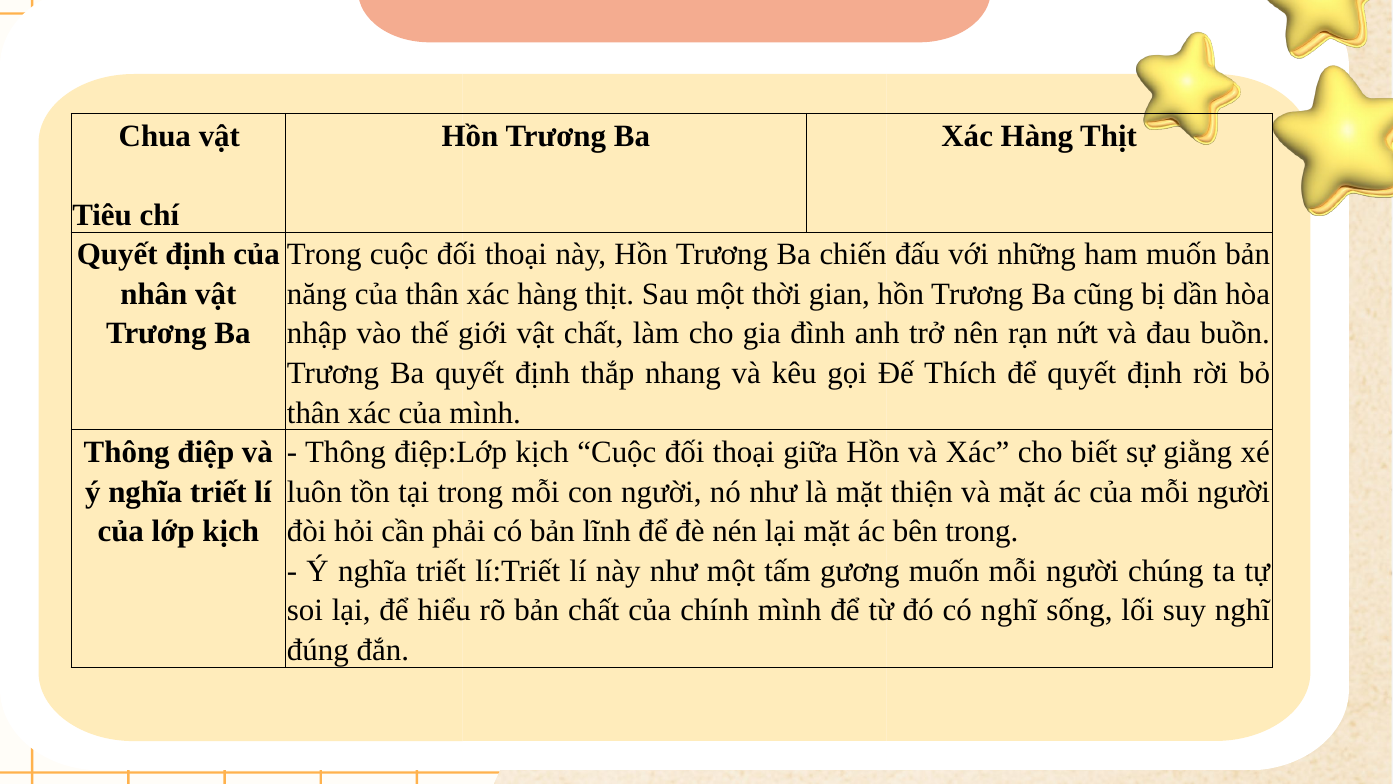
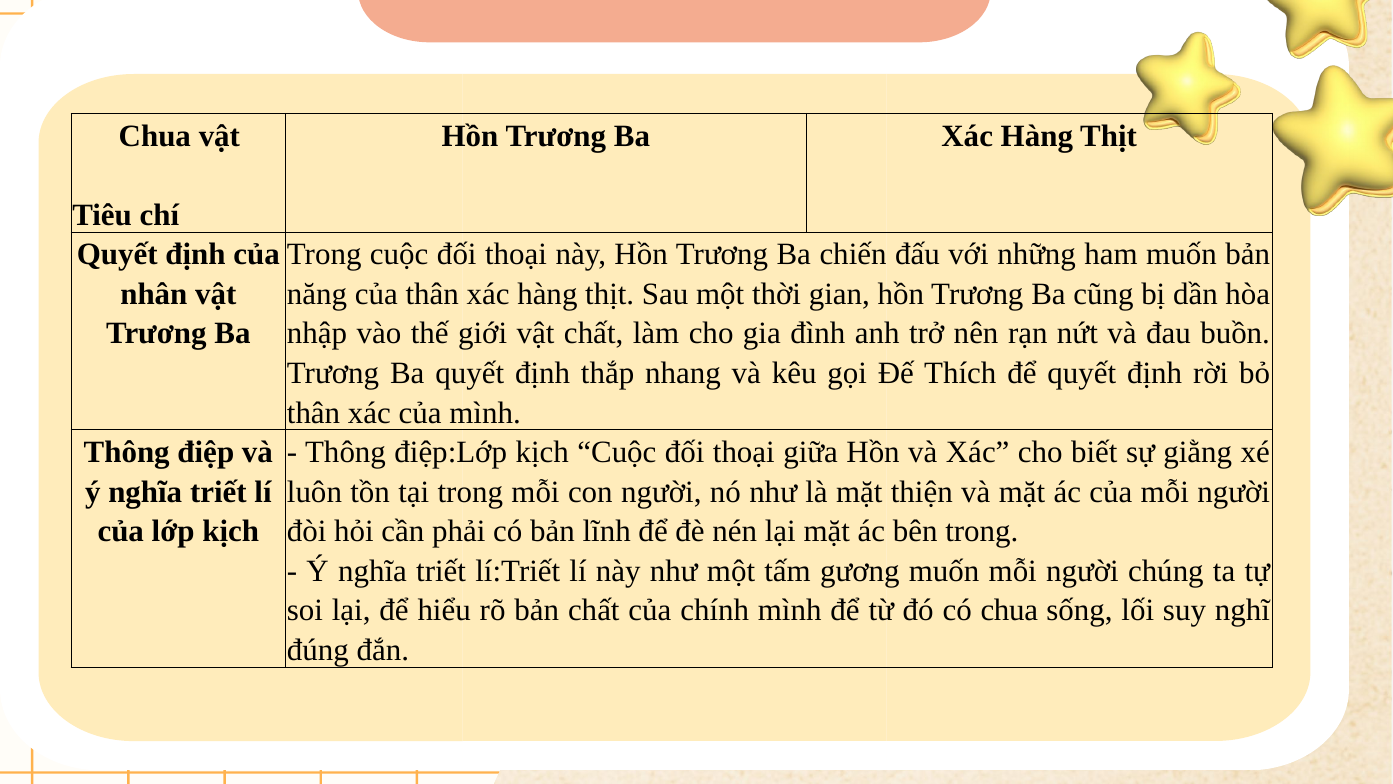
có nghĩ: nghĩ -> chua (1009, 610)
